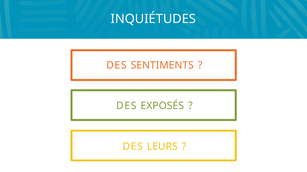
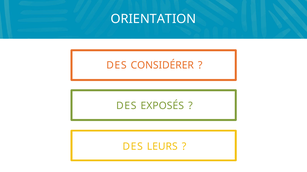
INQUIÉTUDES: INQUIÉTUDES -> ORIENTATION (153, 19)
SENTIMENTS: SENTIMENTS -> CONSIDÉRER (162, 66)
